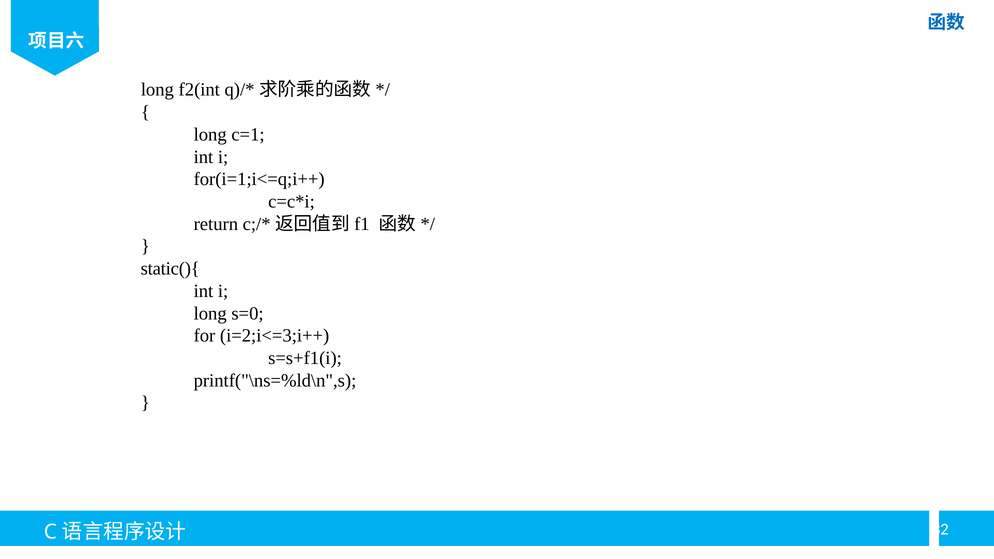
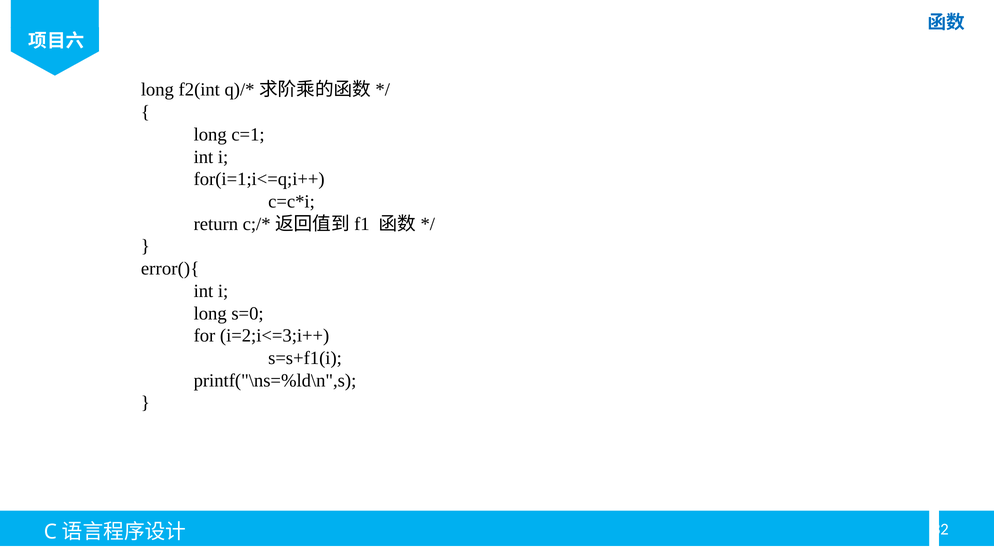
static(){: static(){ -> error(){ (170, 269)
